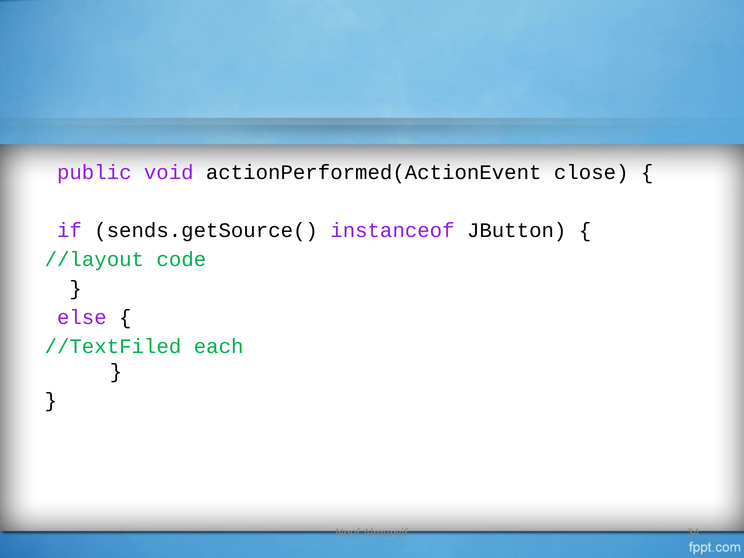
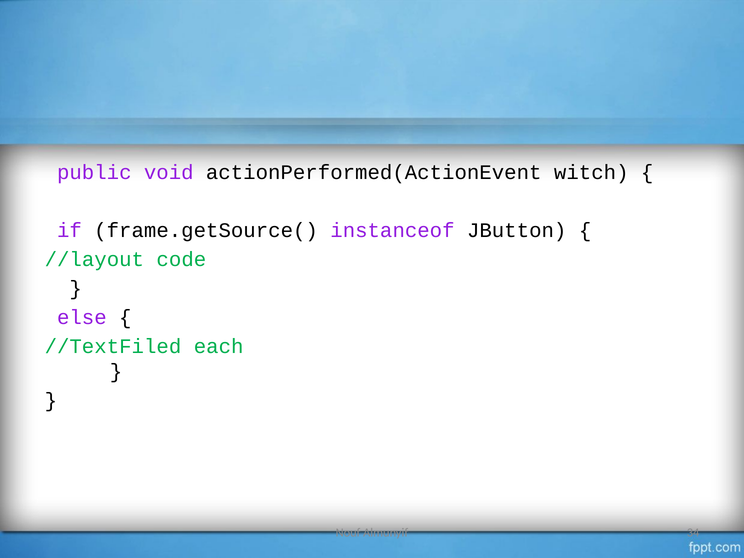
close: close -> witch (591, 173)
sends.getSource(: sends.getSource( -> frame.getSource( (206, 231)
